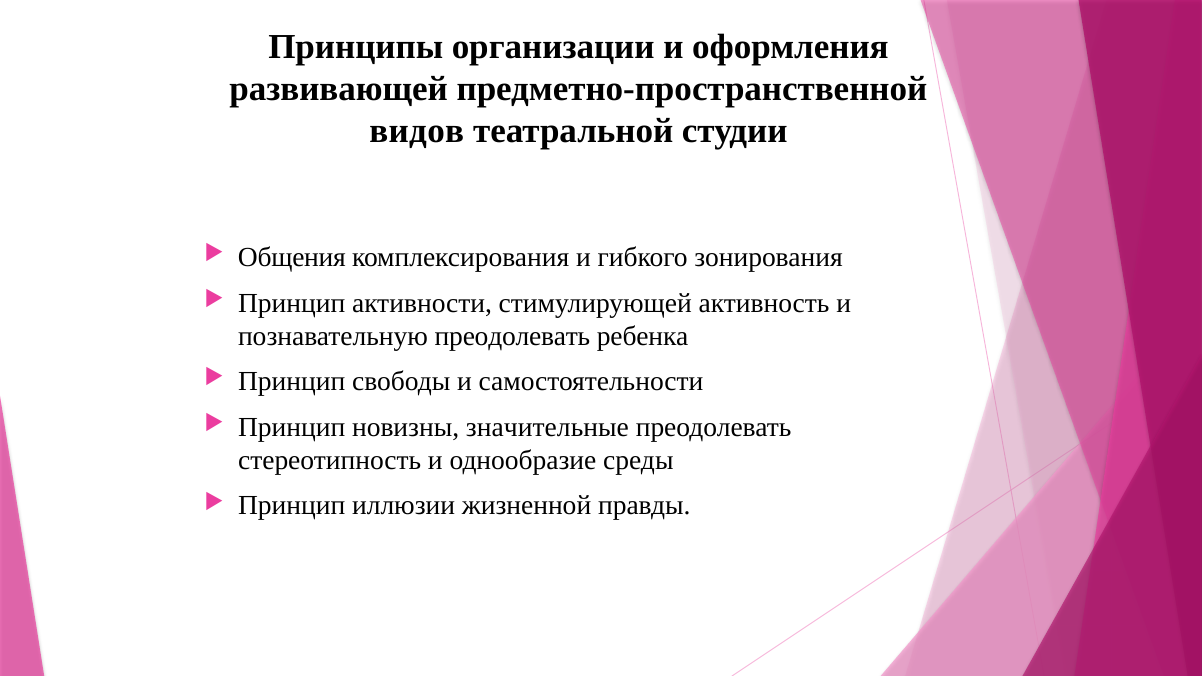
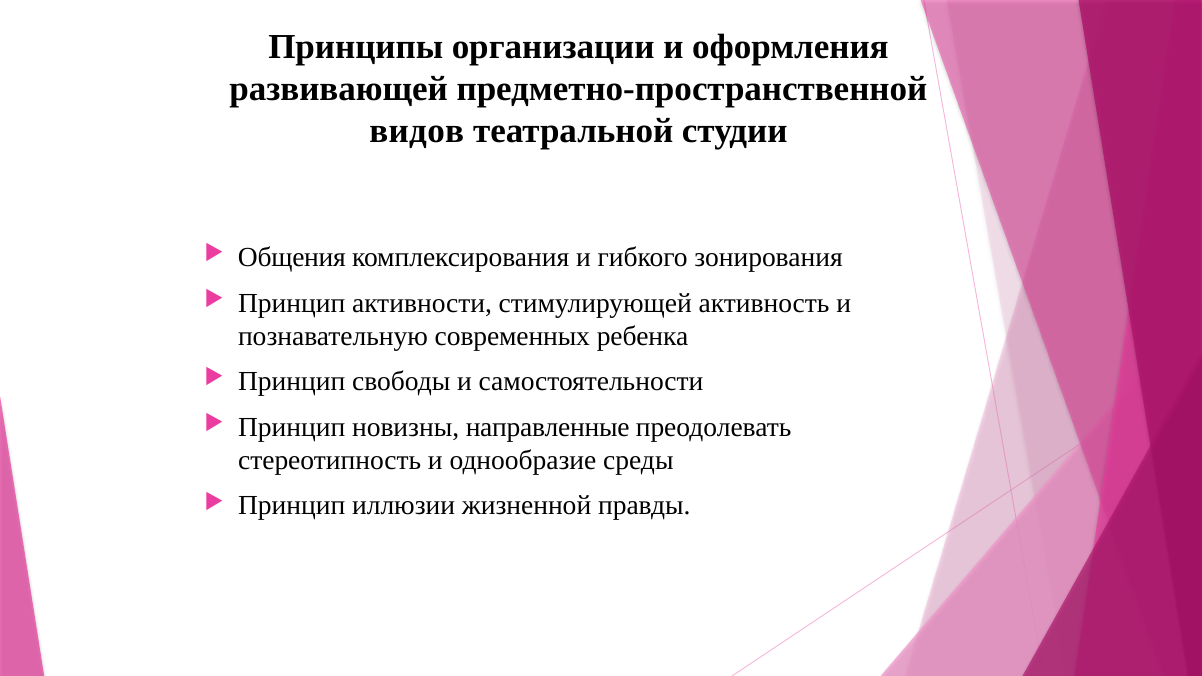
познавательную преодолевать: преодолевать -> современных (512, 336)
значительные: значительные -> направленные (548, 427)
